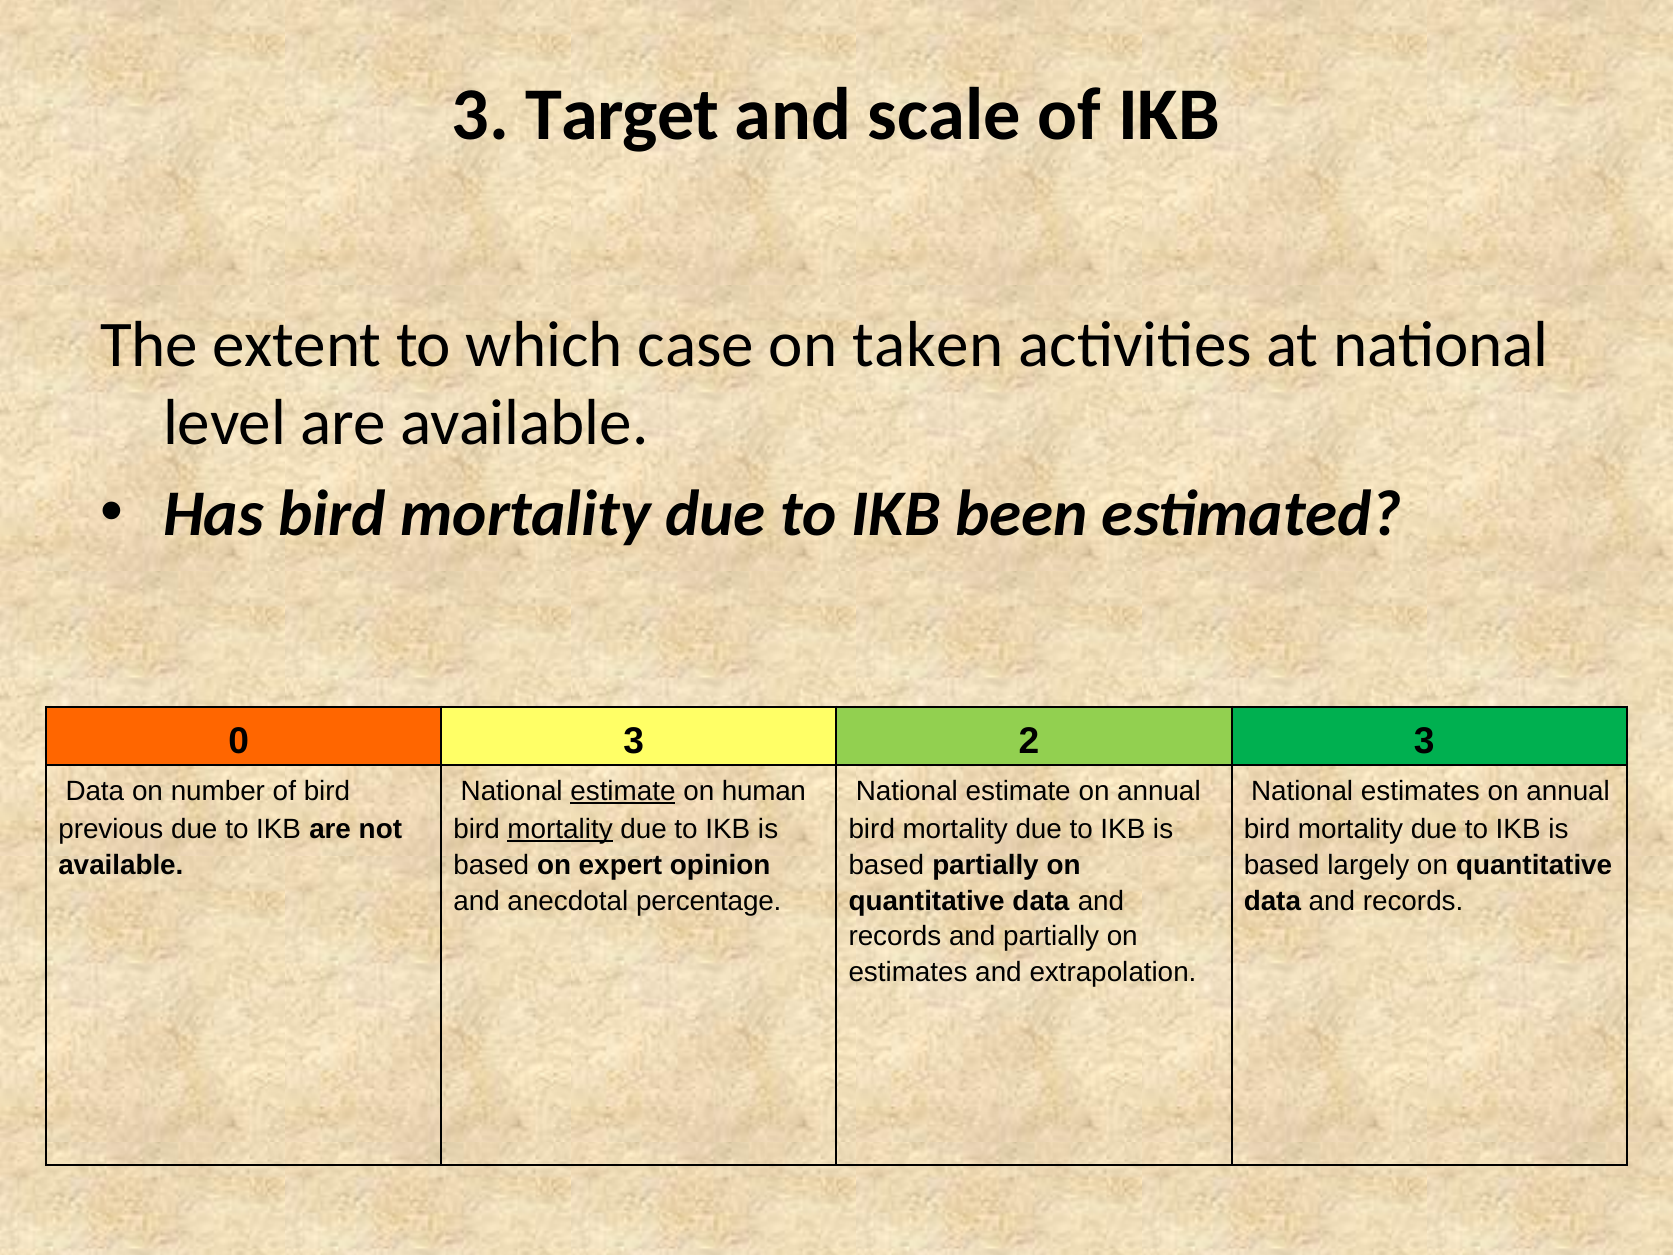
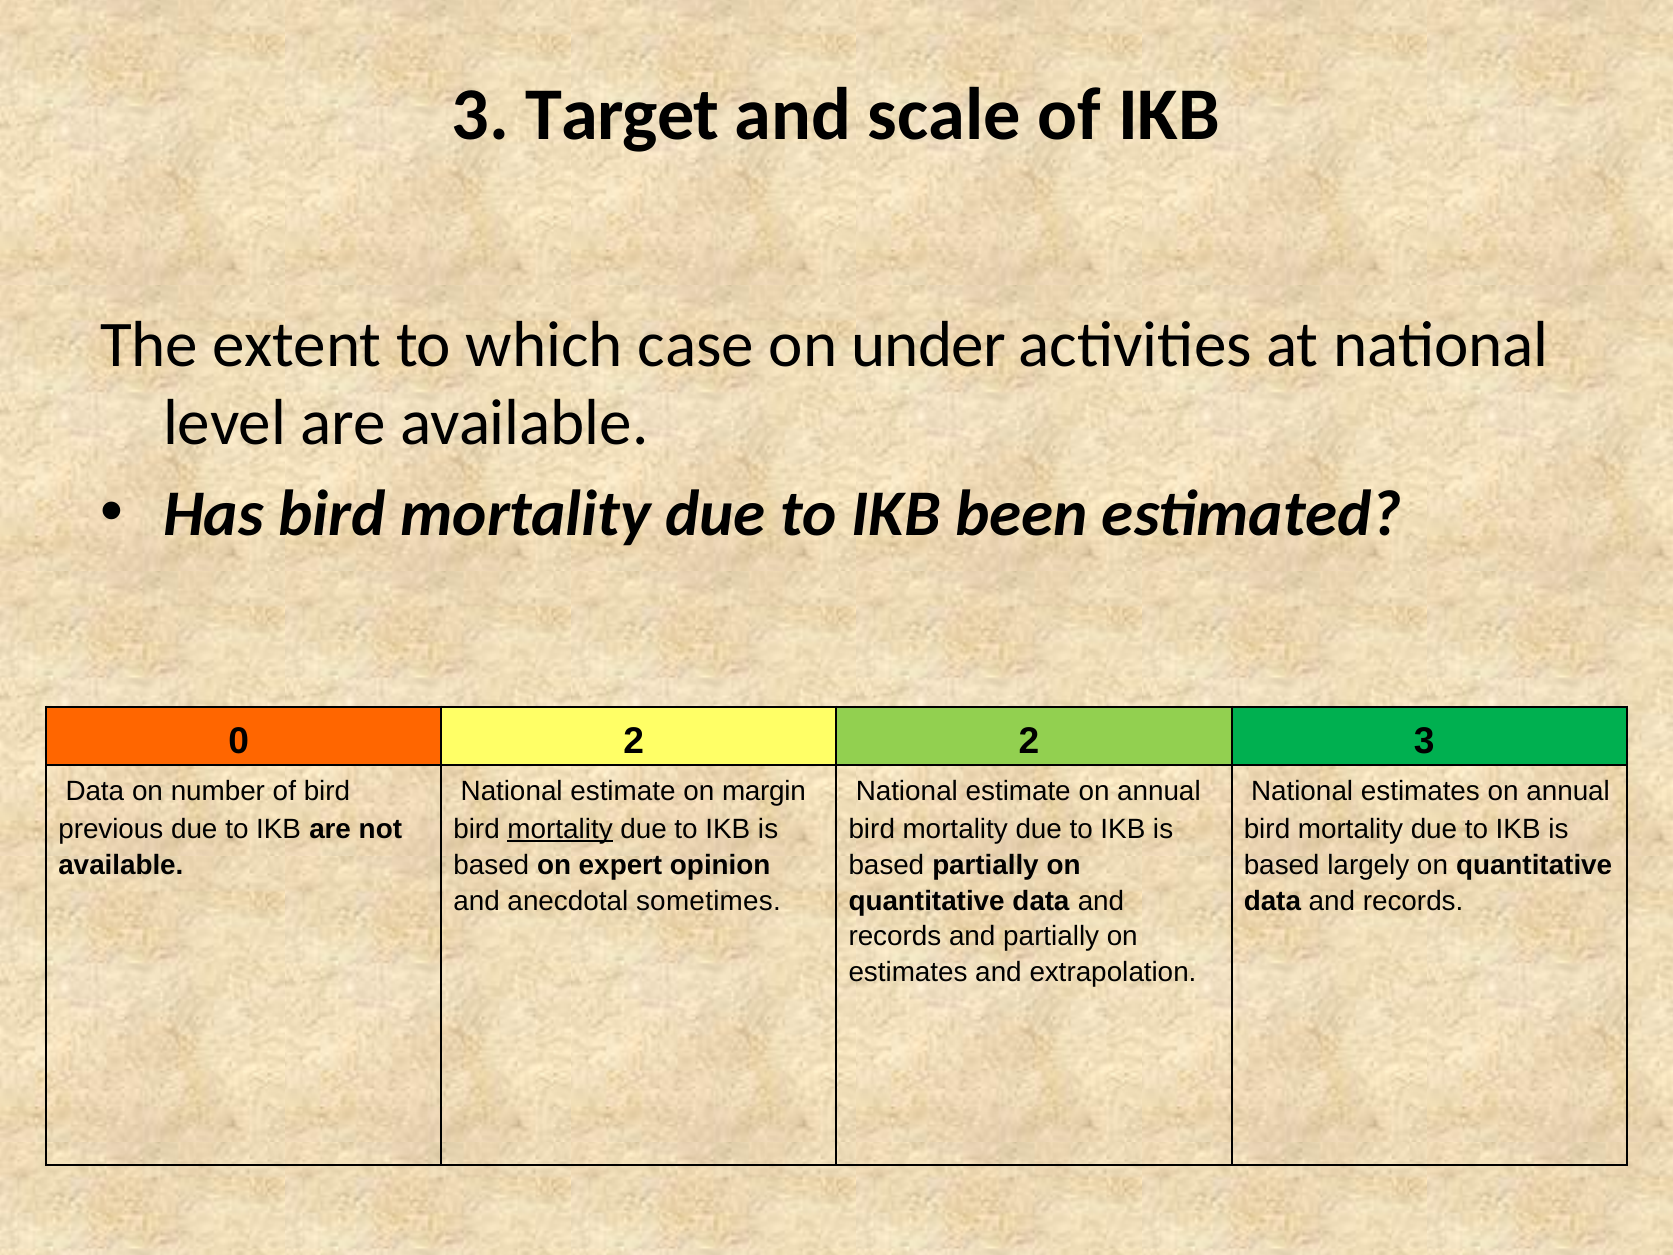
taken: taken -> under (928, 345)
3: 3 -> 2 (634, 741)
estimate underline: present -> none (623, 791)
human: human -> margin (764, 791)
percentage: percentage -> sometimes (708, 901)
